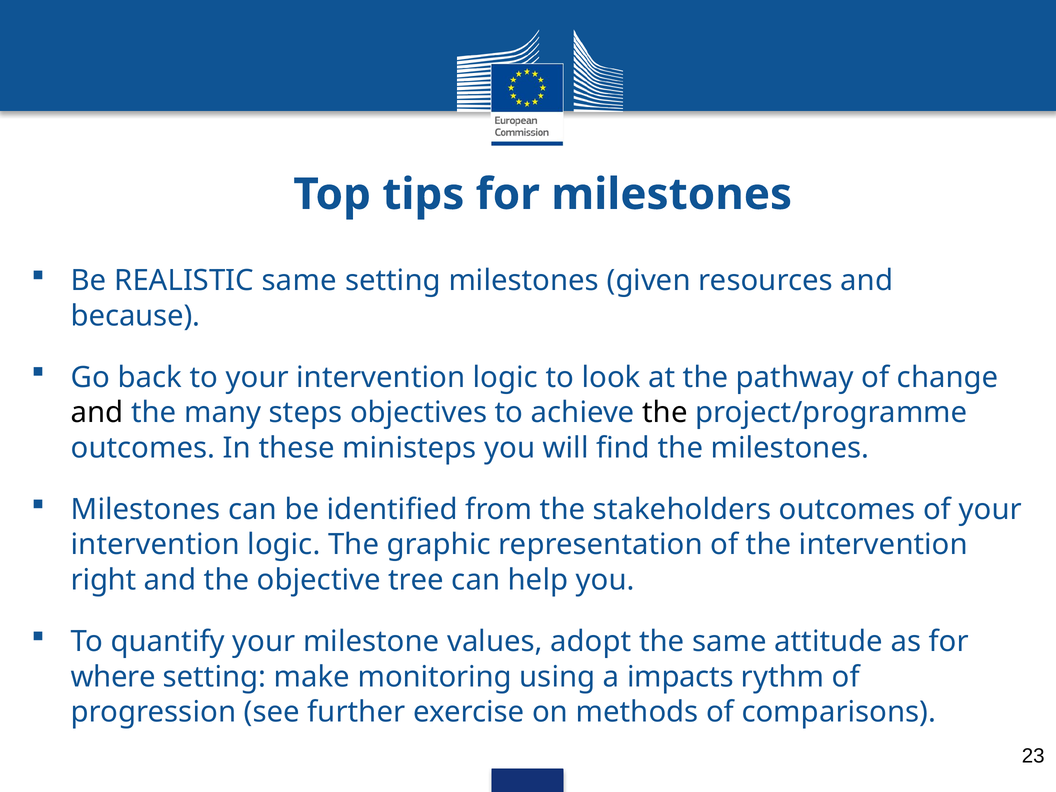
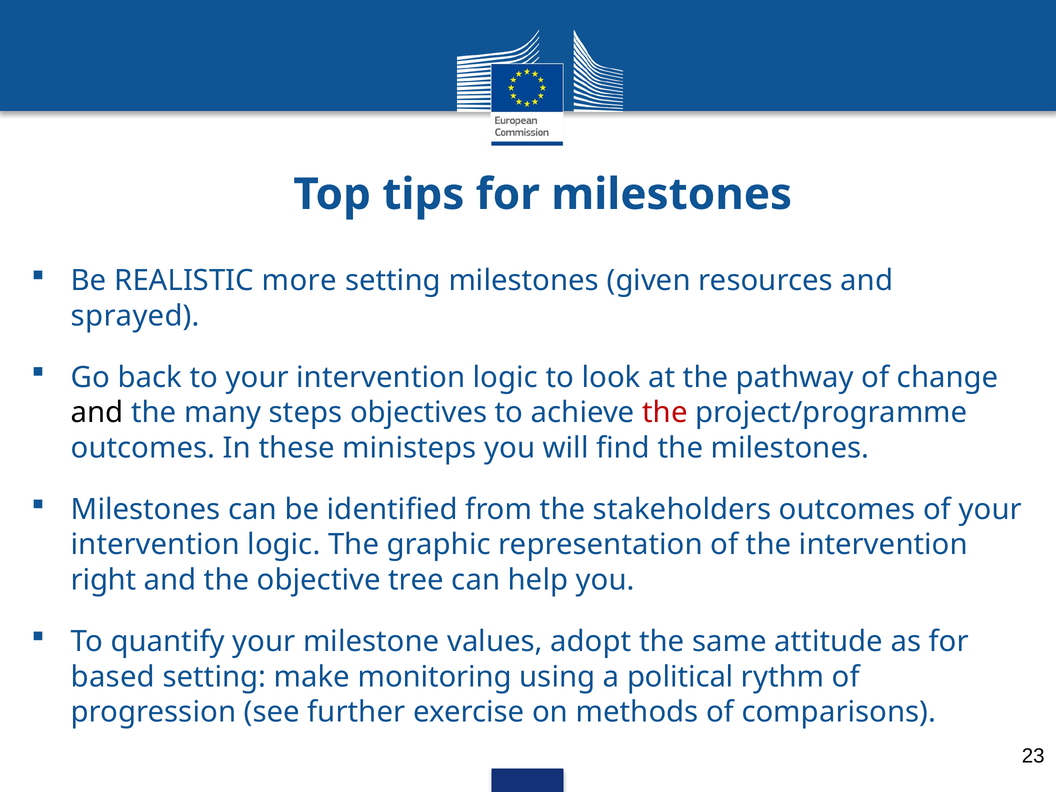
REALISTIC same: same -> more (299, 281)
because: because -> sprayed (135, 316)
the colour: black -> red (665, 413)
where: where -> based (113, 677)
impacts: impacts -> political (680, 677)
